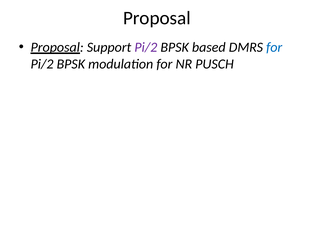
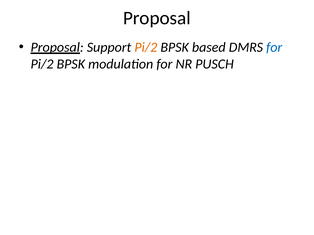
Pi/2 colour: purple -> orange (146, 47)
